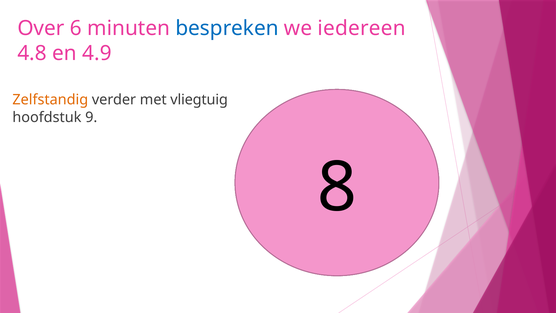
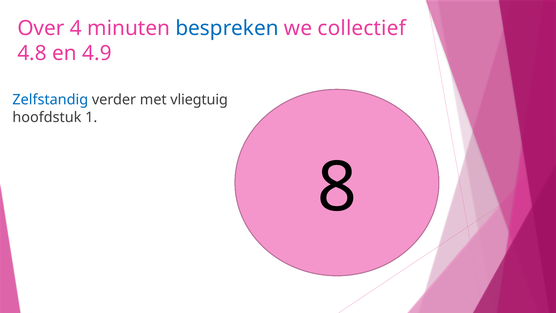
6: 6 -> 4 (76, 28)
iedereen: iedereen -> collectief (362, 28)
Zelfstandig colour: orange -> blue (50, 100)
9: 9 -> 1 (91, 117)
